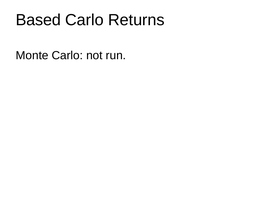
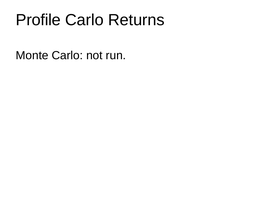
Based: Based -> Profile (38, 20)
